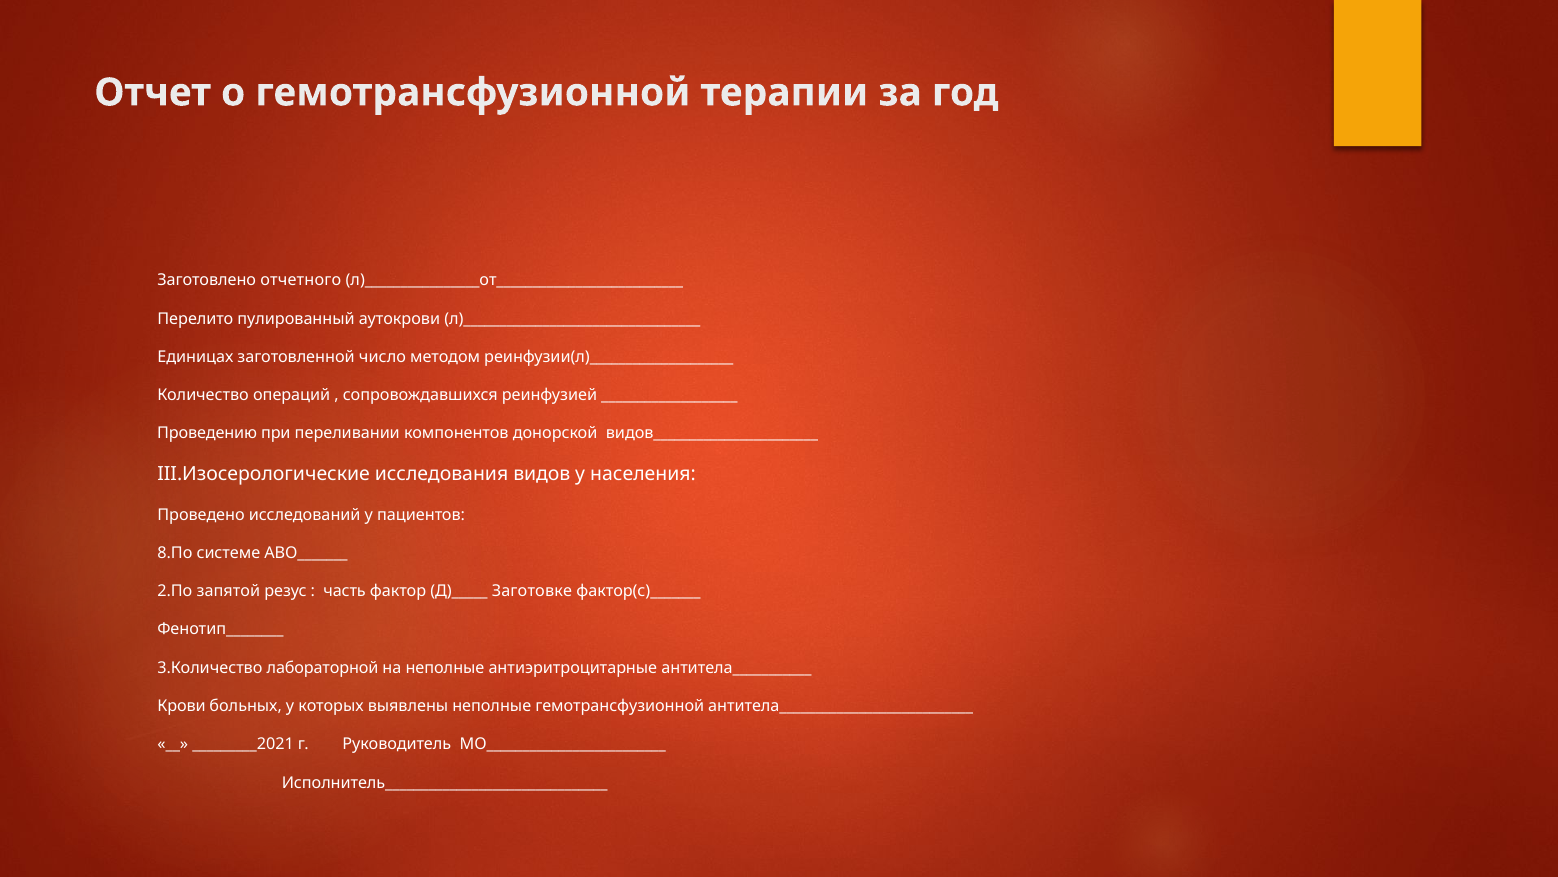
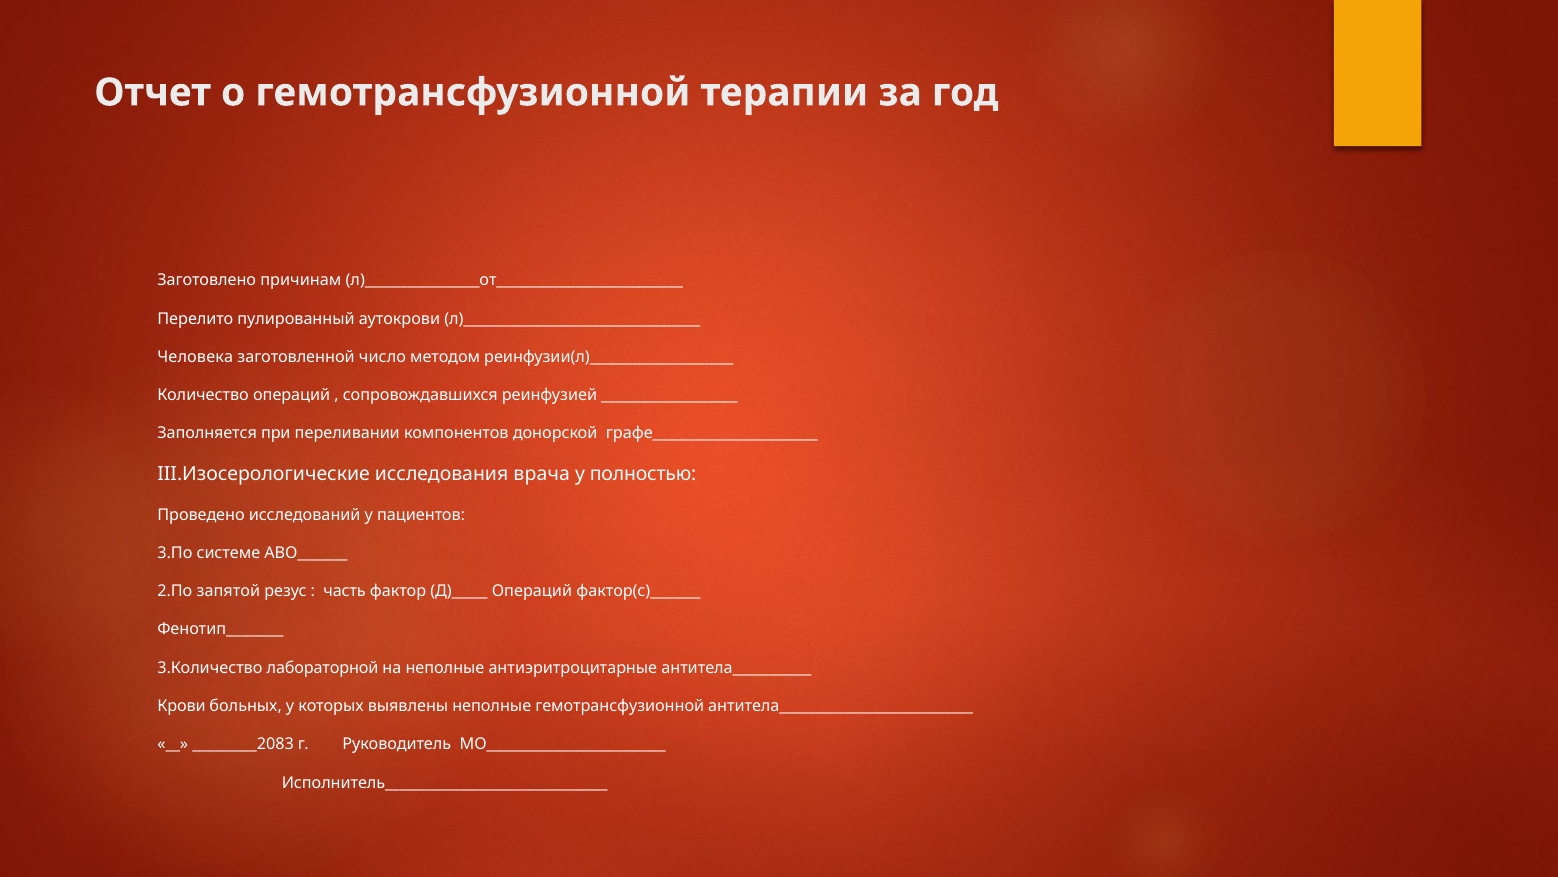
отчетного: отчетного -> причинам (301, 280)
Единицах: Единицах -> Человека (195, 357)
Проведению: Проведению -> Заполняется (207, 433)
видов_______________________: видов_______________________ -> графе_______________________ (712, 433)
видов: видов -> врача (542, 474)
населения: населения -> полностью (643, 474)
8.По: 8.По -> 3.По (175, 553)
Д)_____ Заготовке: Заготовке -> Операций (532, 591)
_________2021: _________2021 -> _________2083 (243, 744)
